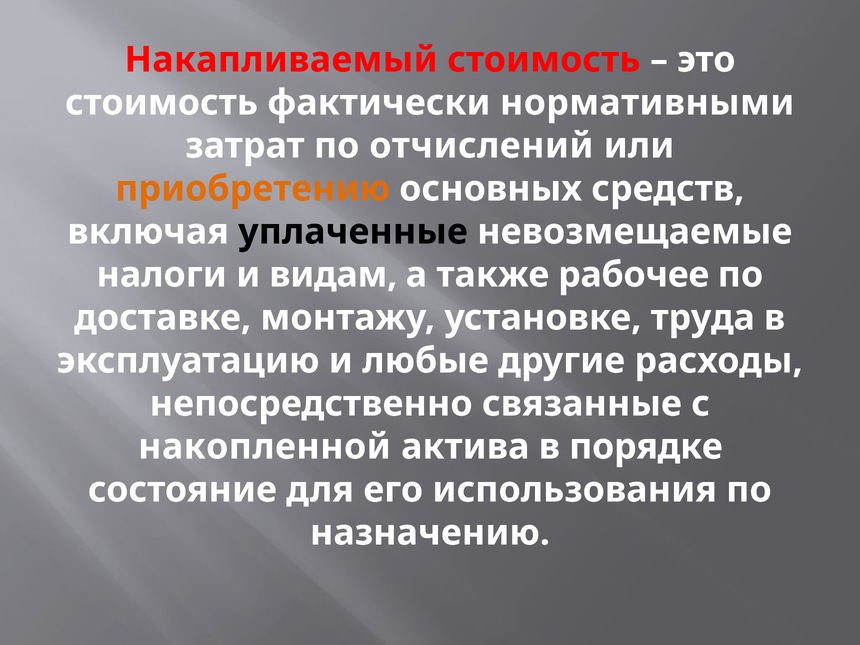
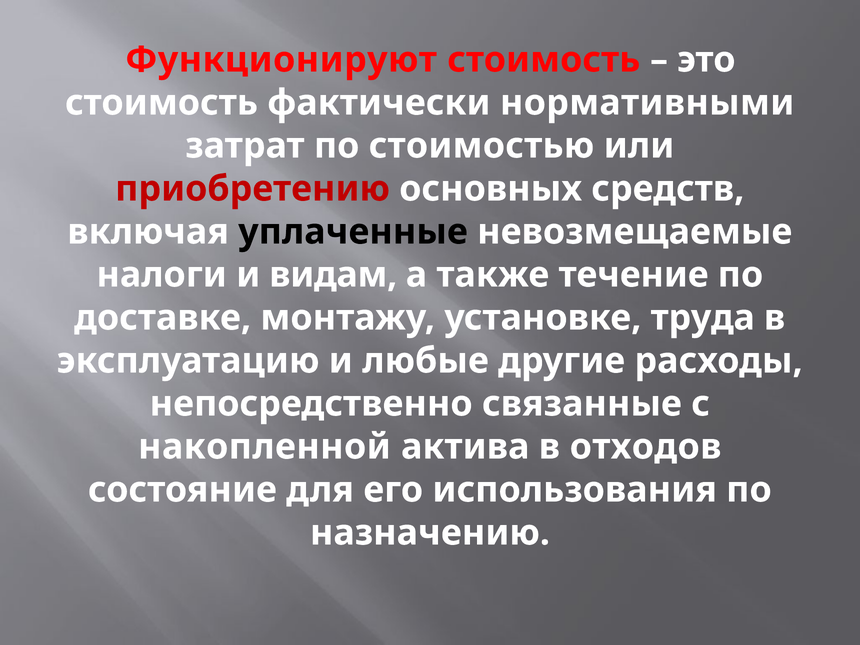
Накапливаемый: Накапливаемый -> Функционируют (281, 60)
отчислений: отчислений -> стоимостью (481, 146)
приобретению colour: orange -> red (253, 189)
рабочее: рабочее -> течение (634, 275)
порядке: порядке -> отходов (646, 447)
